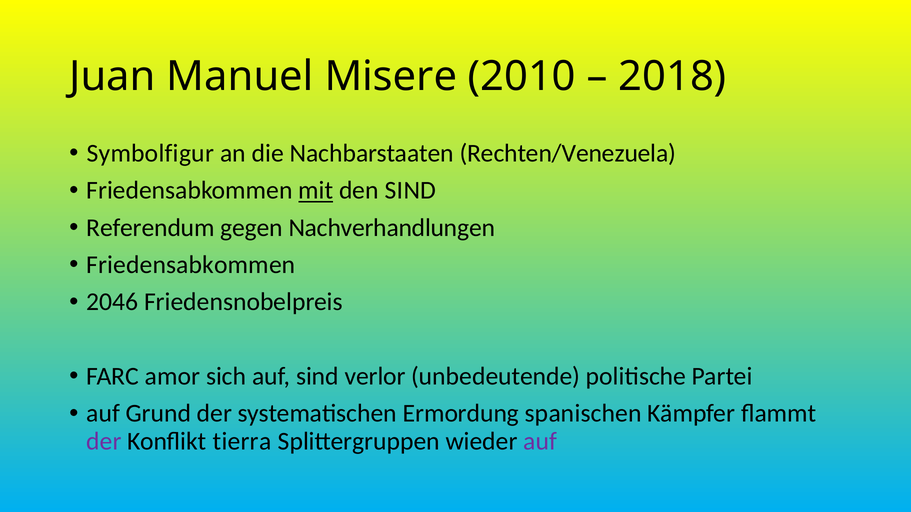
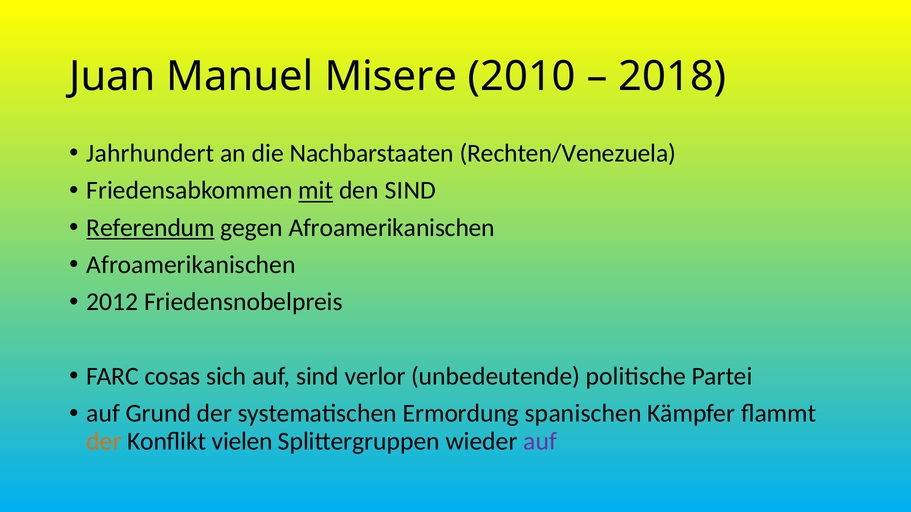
Symbolfigur: Symbolfigur -> Jahrhundert (150, 153)
Referendum underline: none -> present (151, 228)
gegen Nachverhandlungen: Nachverhandlungen -> Afroamerikanischen (392, 228)
Friedensabkommen: Friedensabkommen -> Afroamerikanischen (191, 265)
2046: 2046 -> 2012 (112, 302)
amor: amor -> cosas (173, 377)
der colour: purple -> orange (104, 442)
tierra: tierra -> vielen (242, 442)
